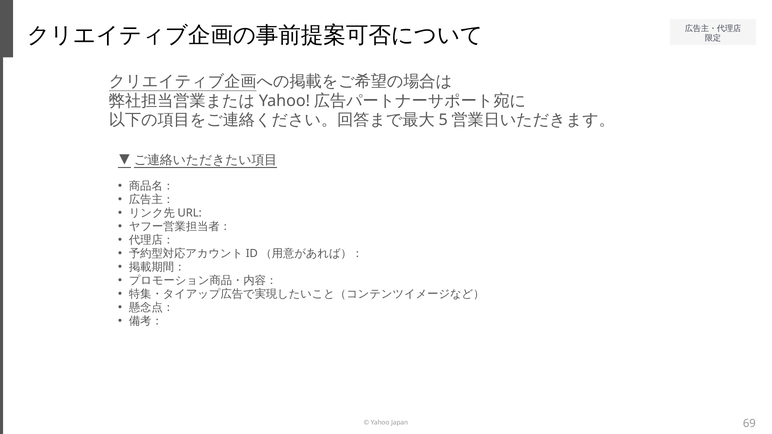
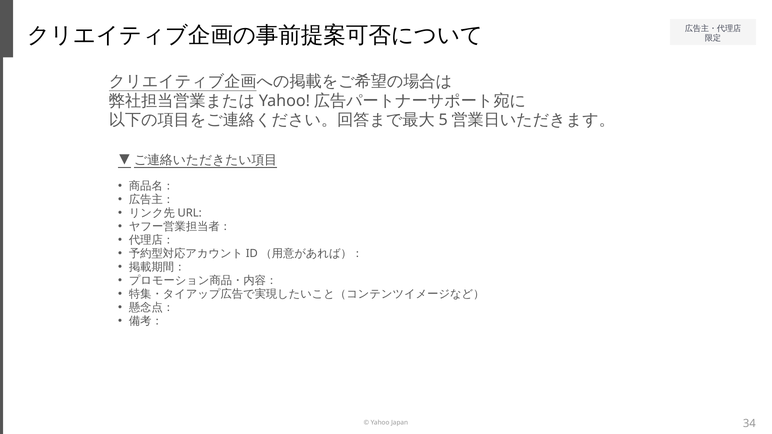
69: 69 -> 34 (749, 424)
